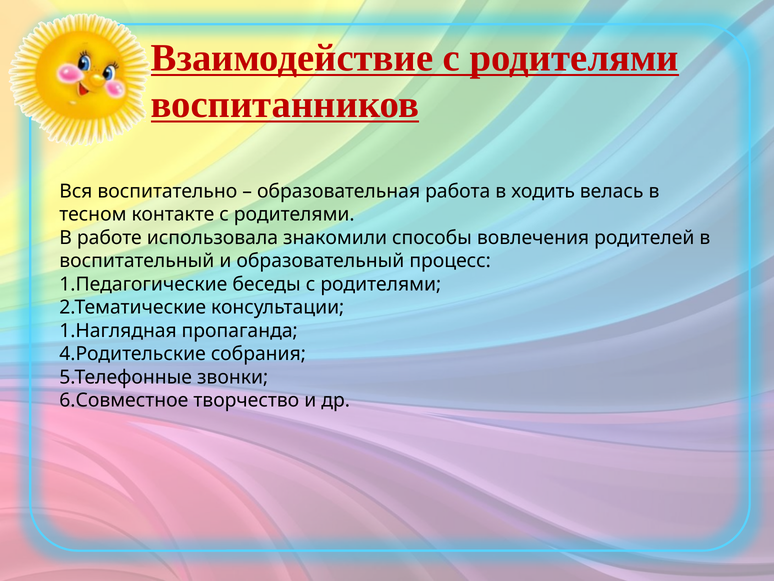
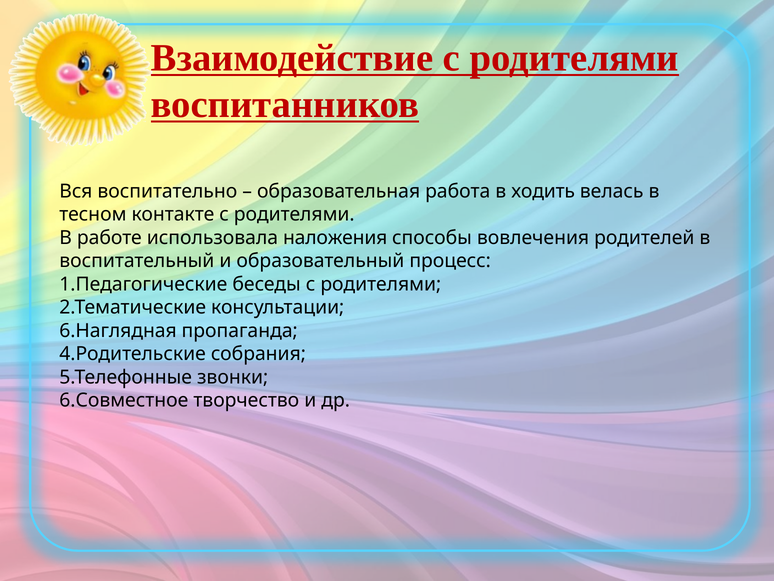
знакомили: знакомили -> наложения (335, 238)
1.Наглядная: 1.Наглядная -> 6.Наглядная (118, 331)
